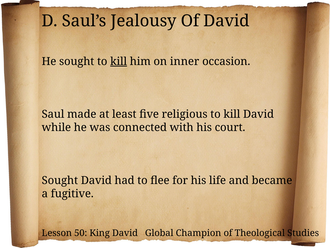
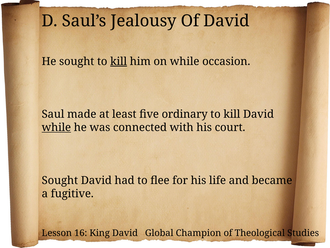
on inner: inner -> while (185, 61)
religious: religious -> ordinary (185, 114)
while underline: none -> present (56, 127)
50: 50 -> 16 (81, 233)
